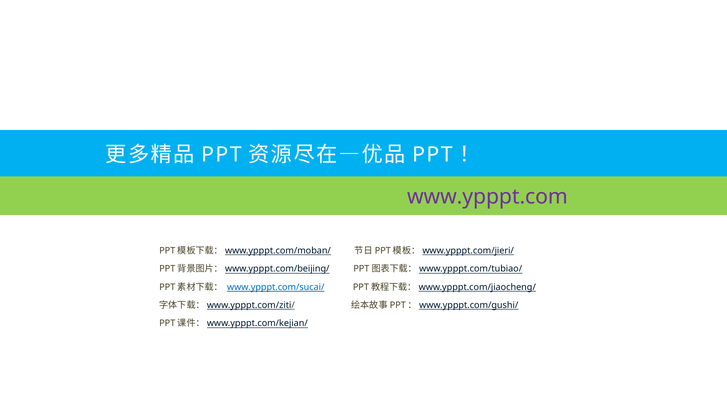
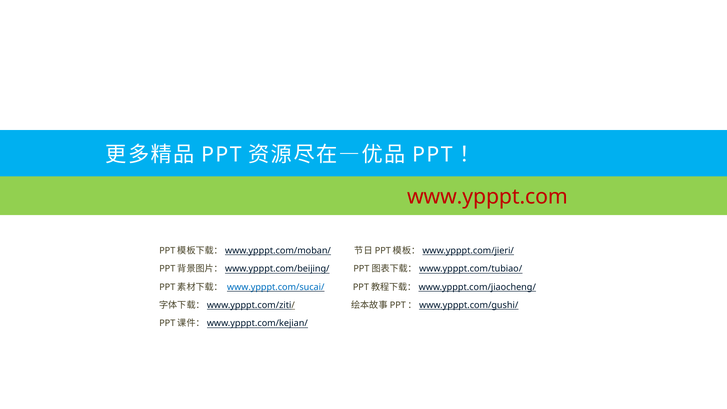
www.ypppt.com colour: purple -> red (487, 197)
